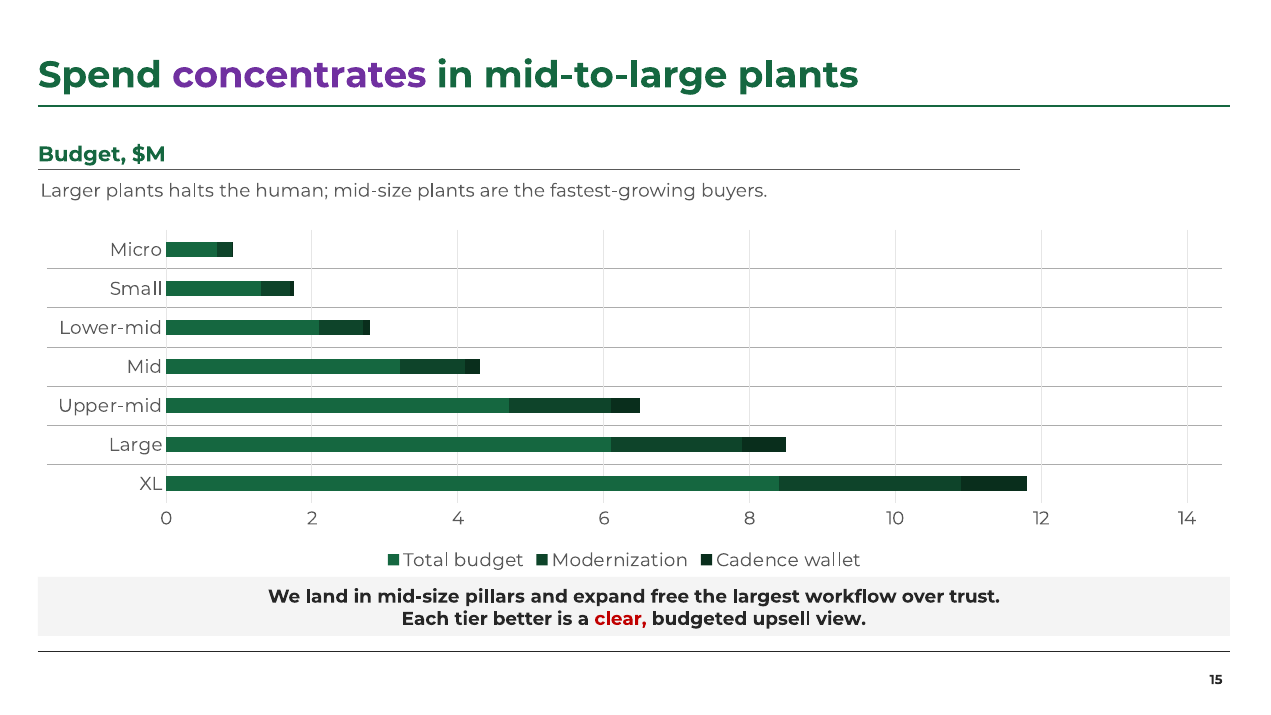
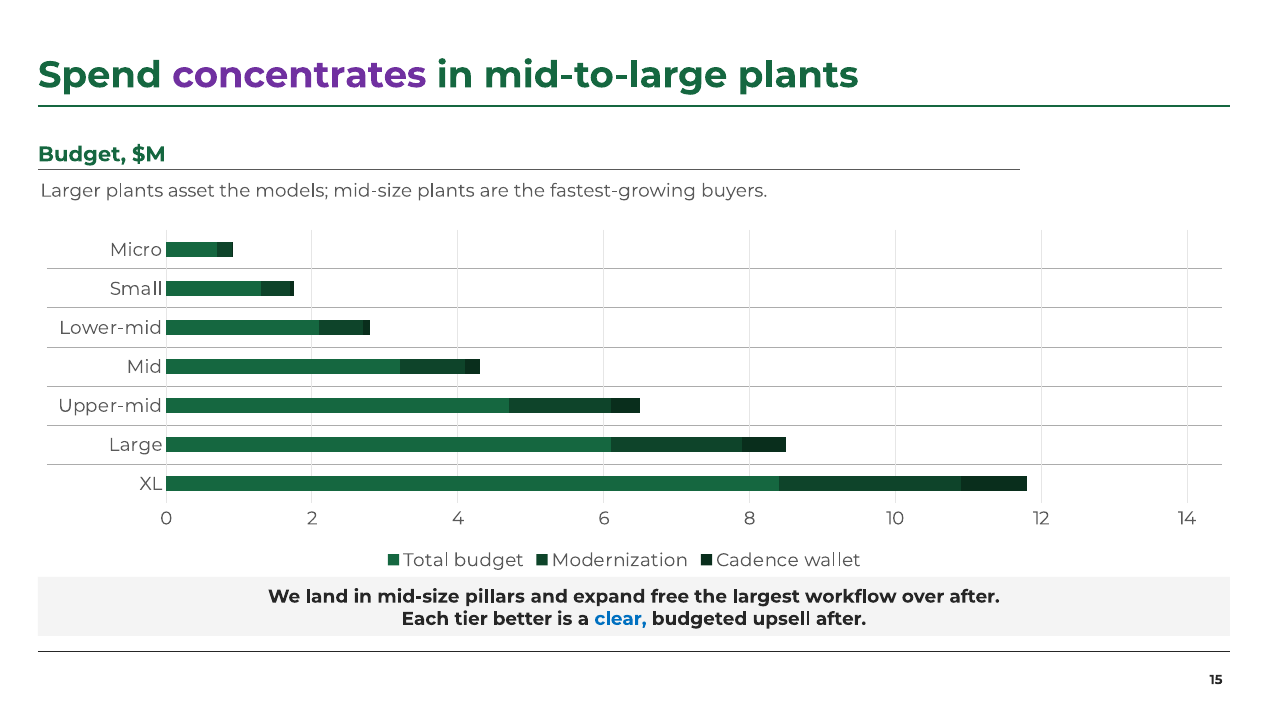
halts: halts -> asset (191, 191)
human: human -> models (292, 191)
over trust: trust -> after (975, 596)
clear colour: red -> blue (620, 619)
upsell view: view -> after (841, 619)
